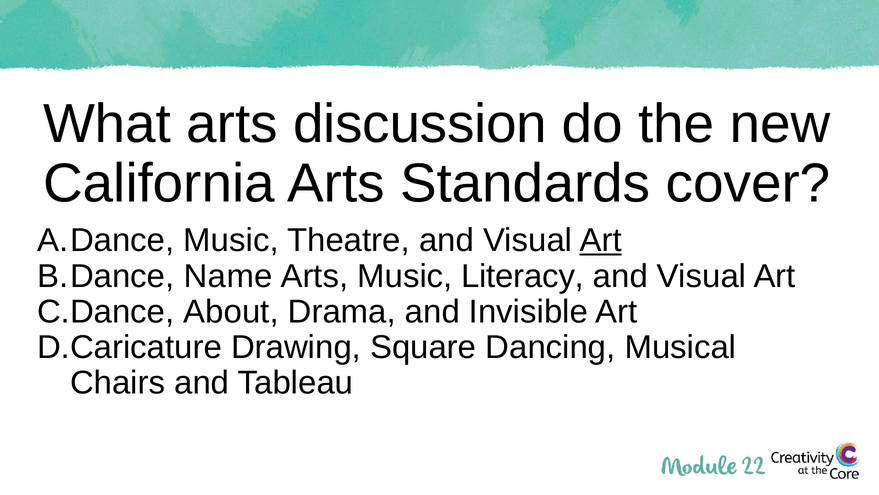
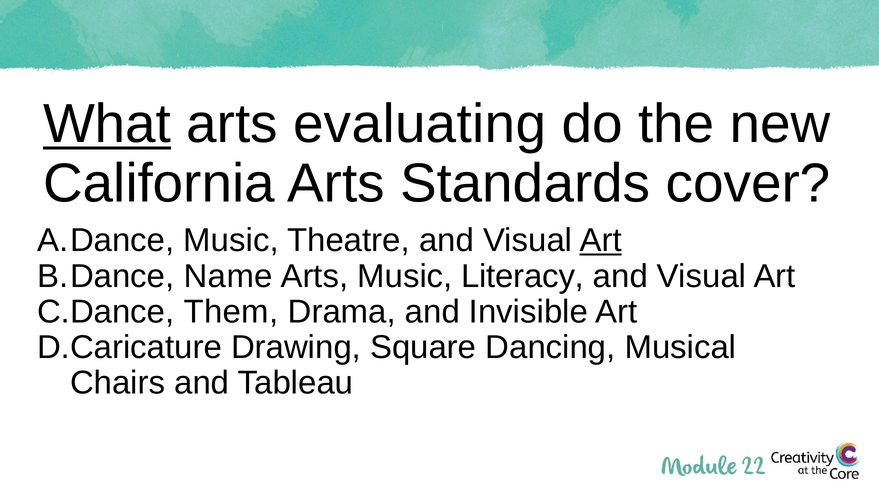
What underline: none -> present (107, 124)
discussion: discussion -> evaluating (420, 124)
About: About -> Them (231, 311)
